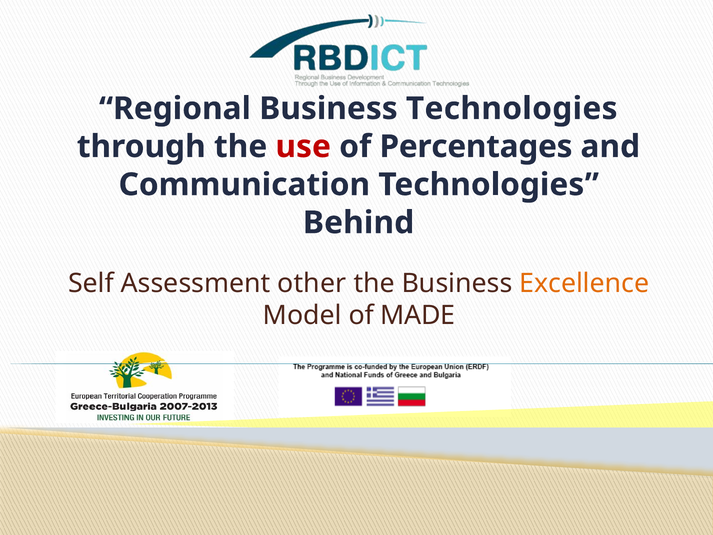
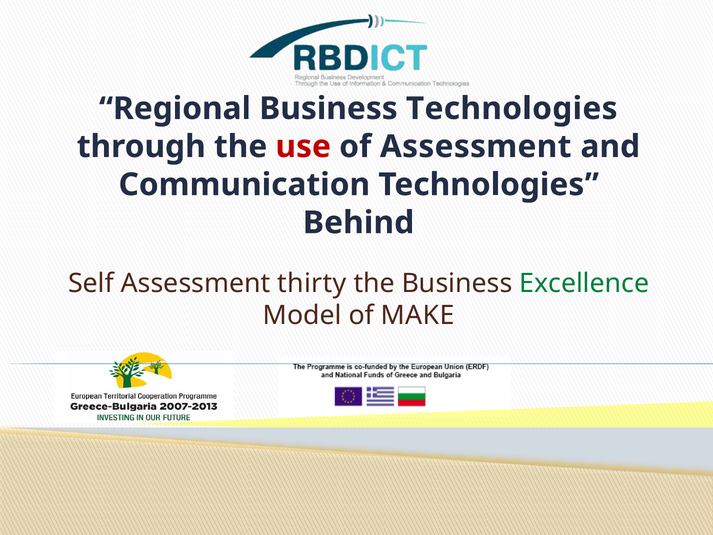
of Percentages: Percentages -> Assessment (476, 147)
other: other -> thirty (312, 283)
Excellence colour: orange -> green (584, 283)
MADE: MADE -> MAKE (418, 315)
